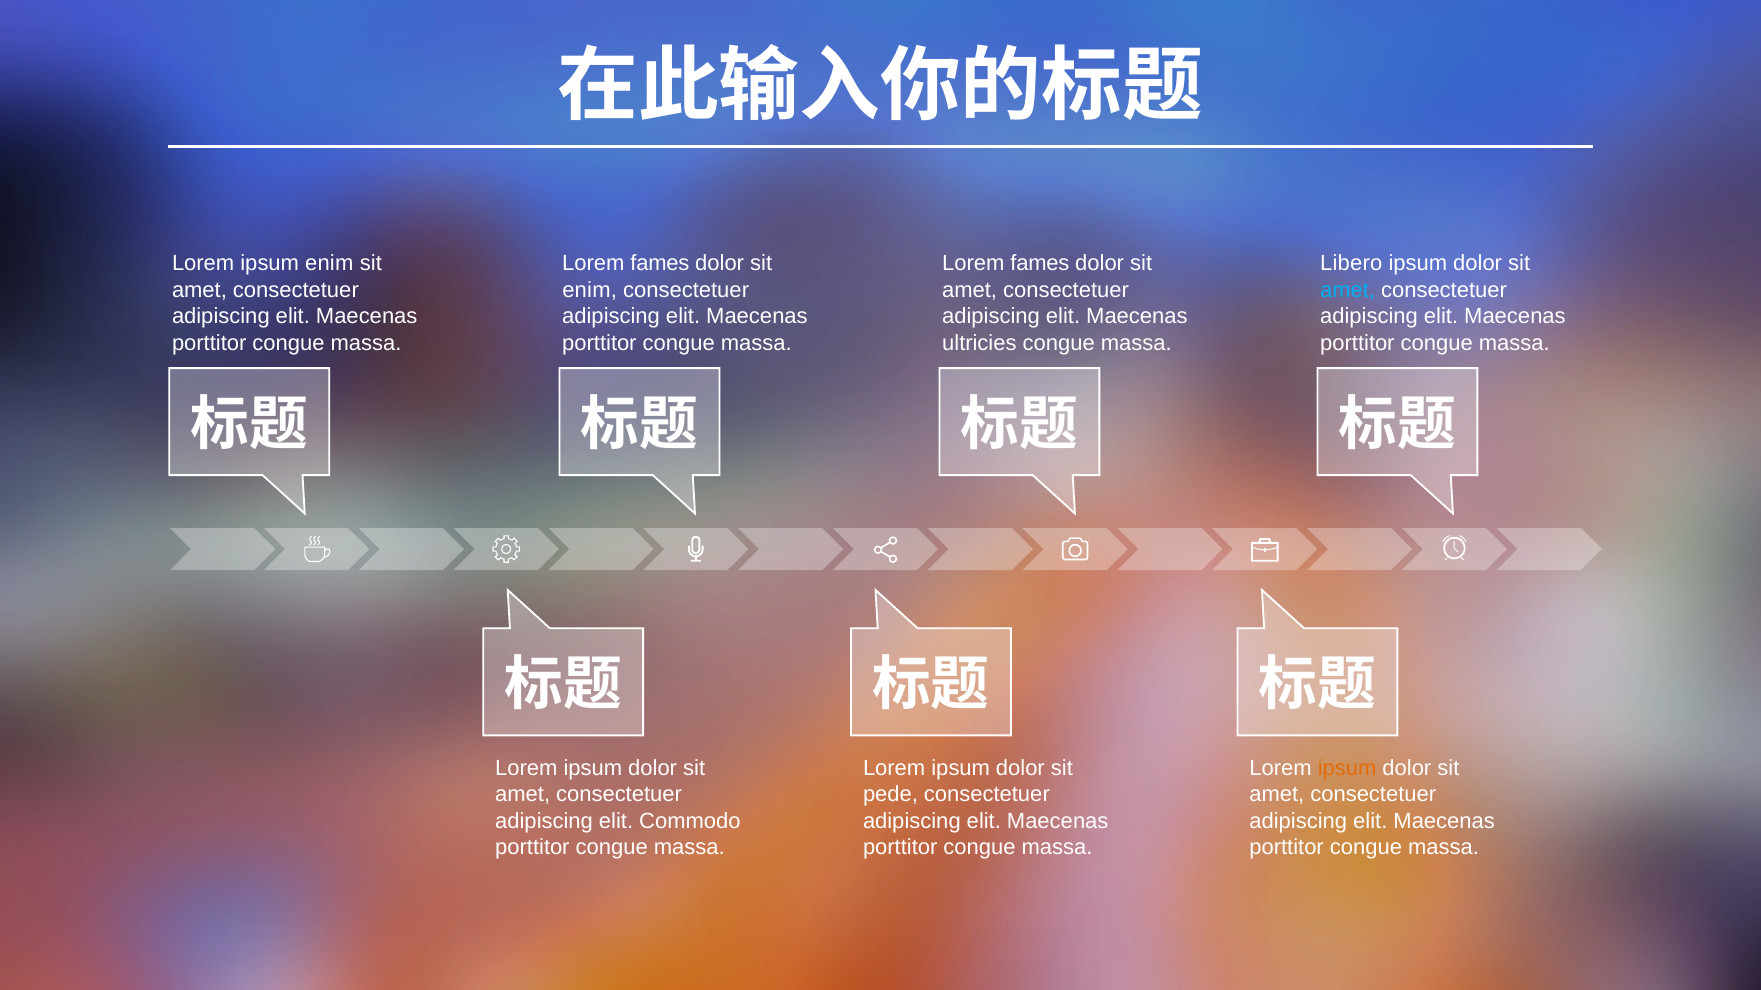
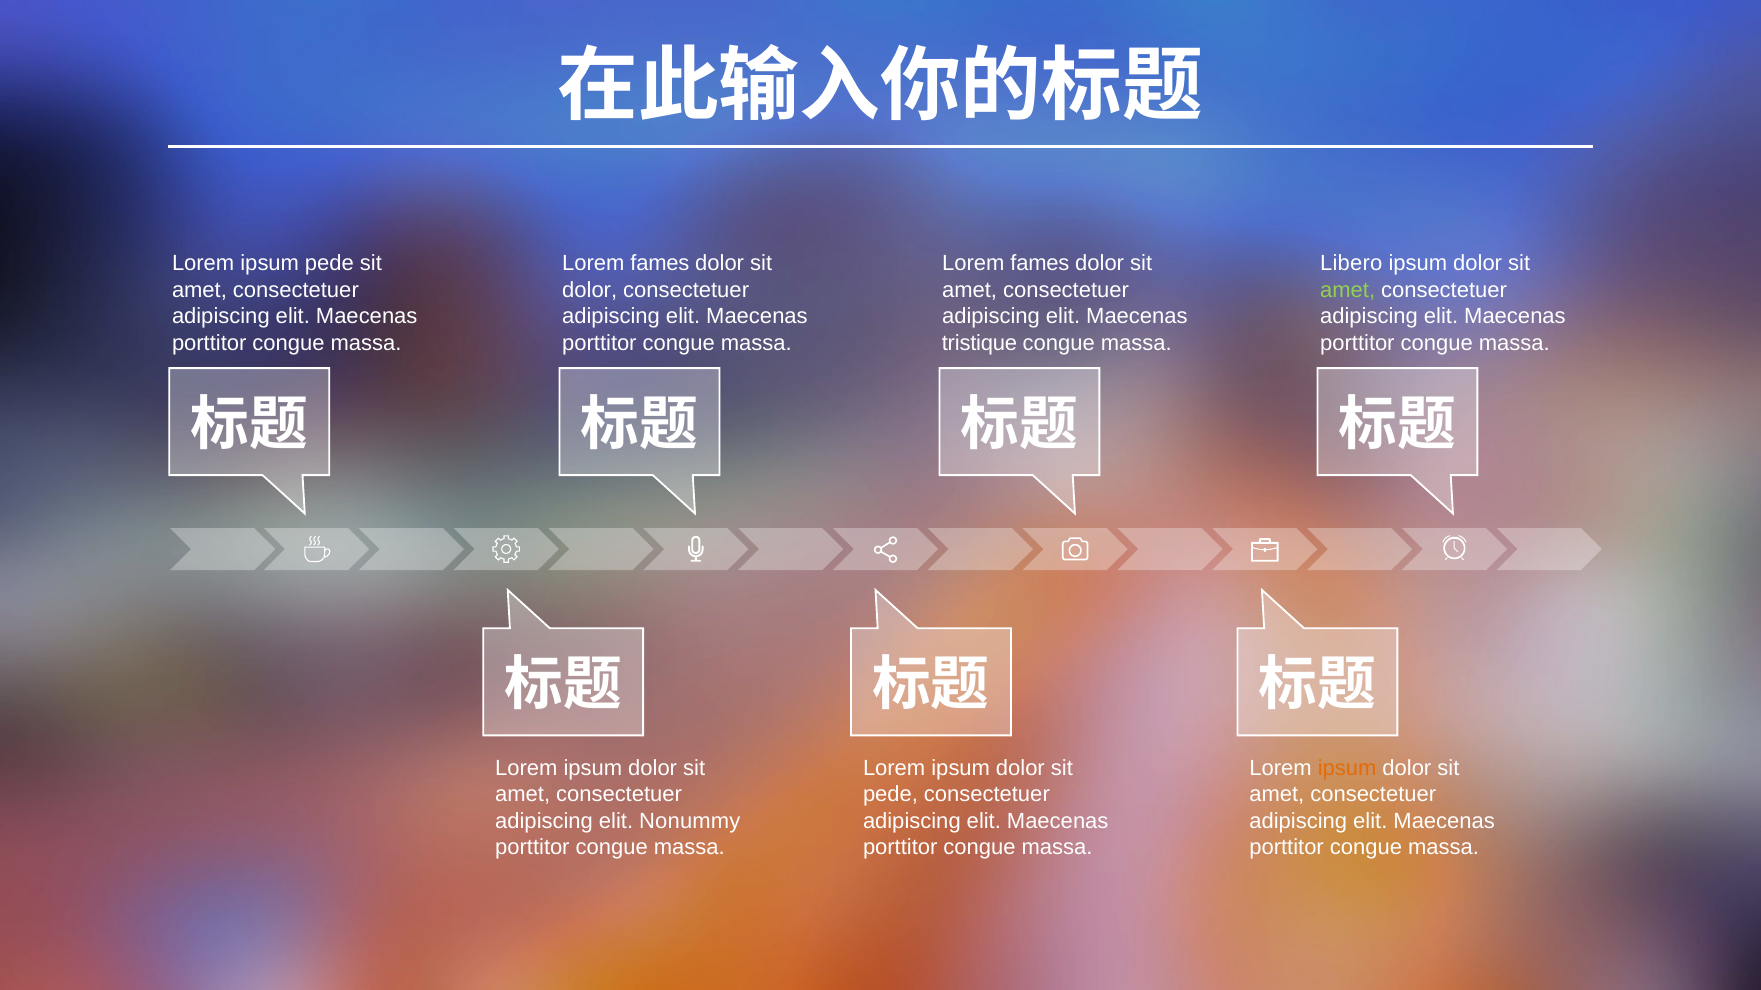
ipsum enim: enim -> pede (329, 264)
enim: enim -> dolor (590, 290)
amet colour: light blue -> light green (1348, 290)
ultricies: ultricies -> tristique (979, 343)
Commodo: Commodo -> Nonummy (690, 821)
